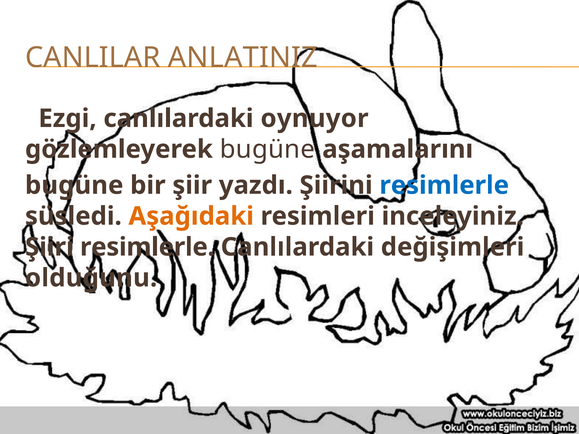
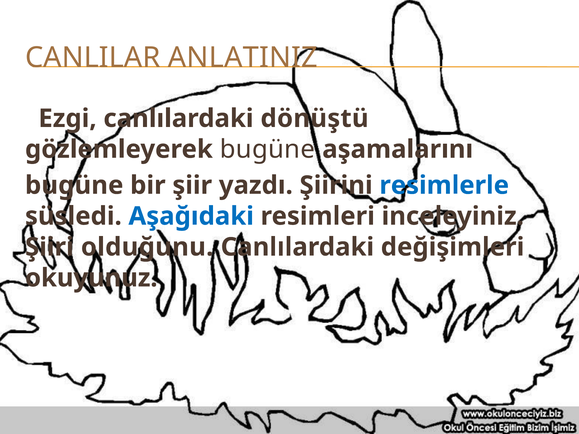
oynuyor: oynuyor -> dönüştü (315, 118)
Aşağıdaki colour: orange -> blue (191, 216)
Şiiri resimlerle: resimlerle -> olduğunu (147, 247)
olduğunu: olduğunu -> okuyunuz (91, 278)
